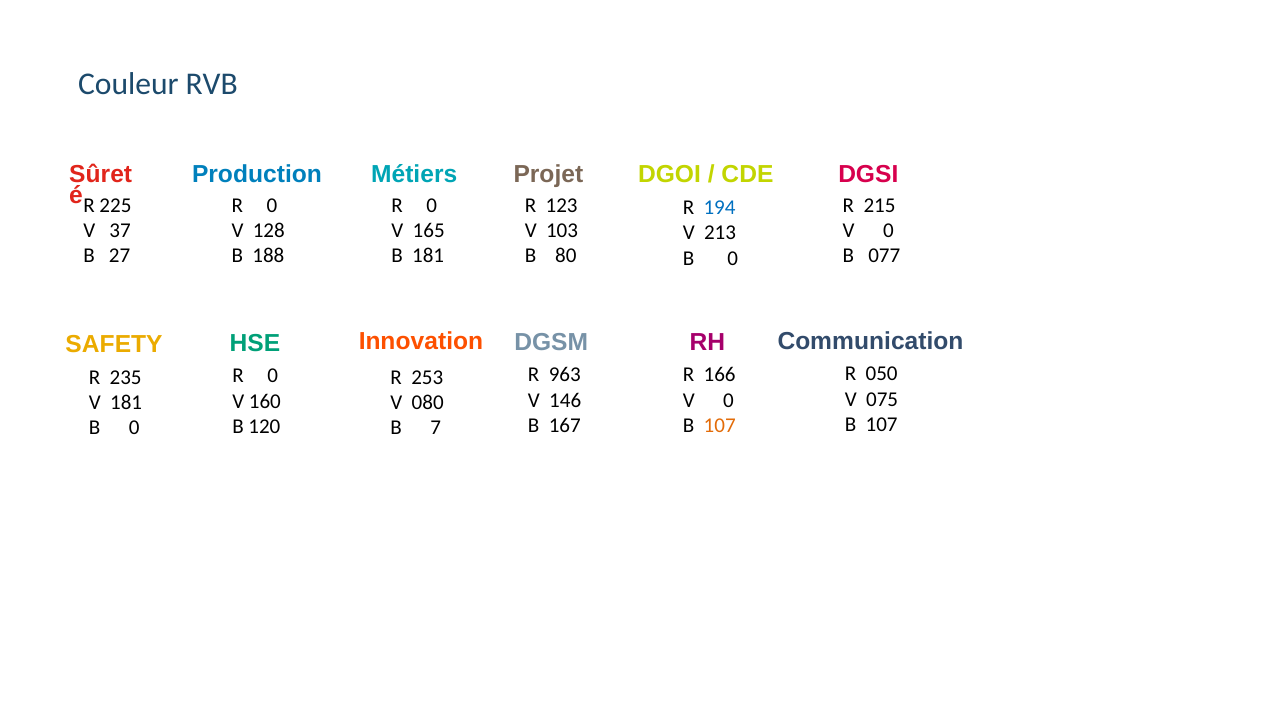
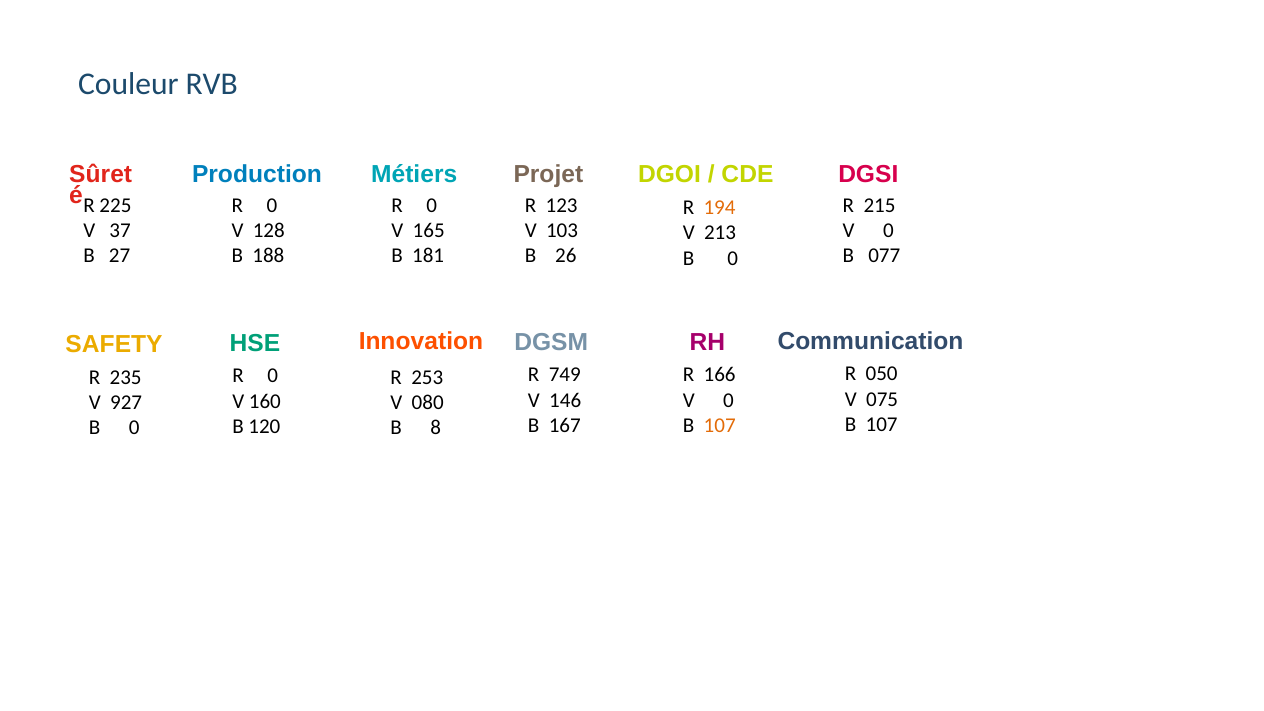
194 colour: blue -> orange (720, 208)
80: 80 -> 26 (566, 256)
963: 963 -> 749 (565, 375)
V 181: 181 -> 927 (126, 402)
7: 7 -> 8 (436, 428)
